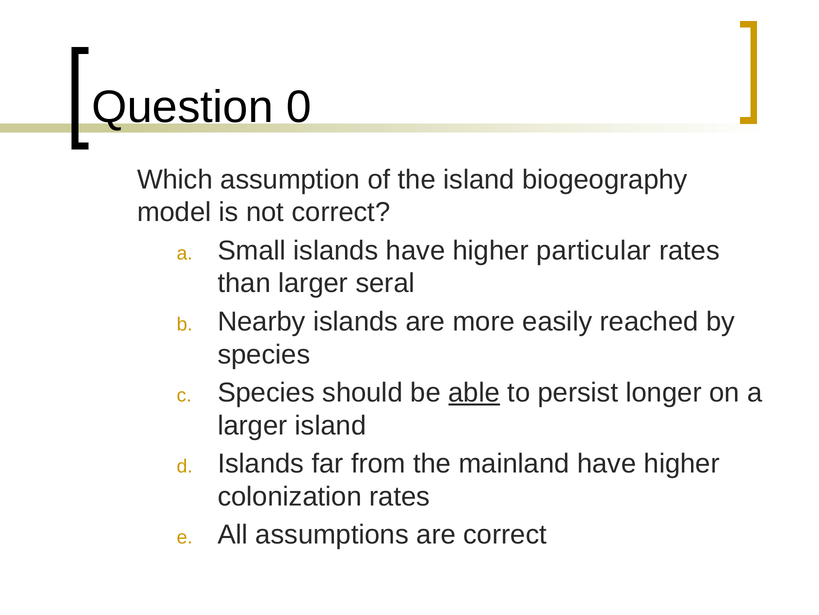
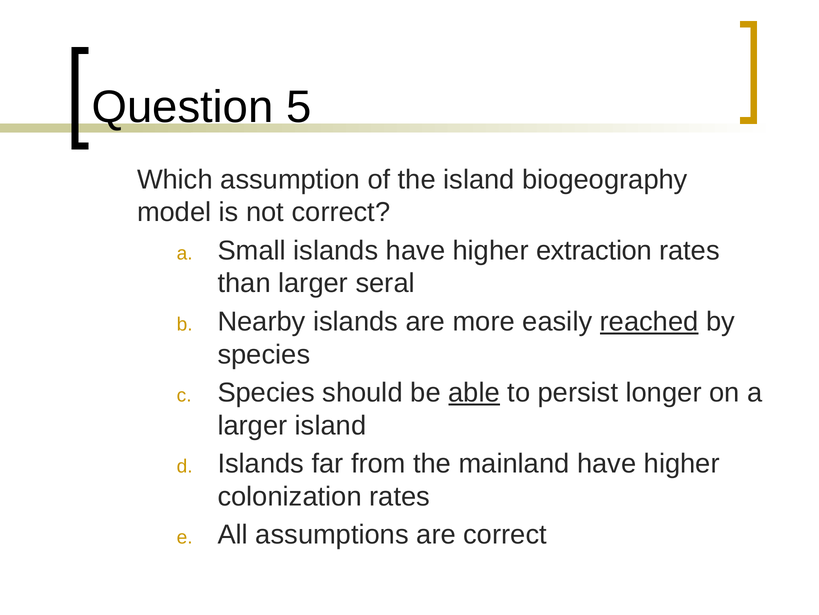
0: 0 -> 5 (299, 107)
particular: particular -> extraction (594, 250)
reached underline: none -> present (649, 321)
